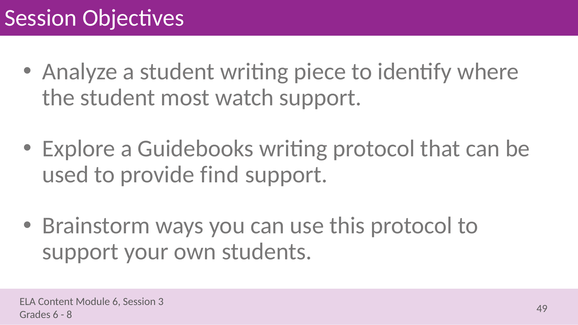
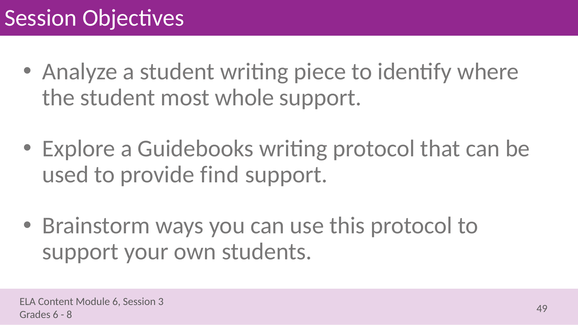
watch: watch -> whole (245, 98)
